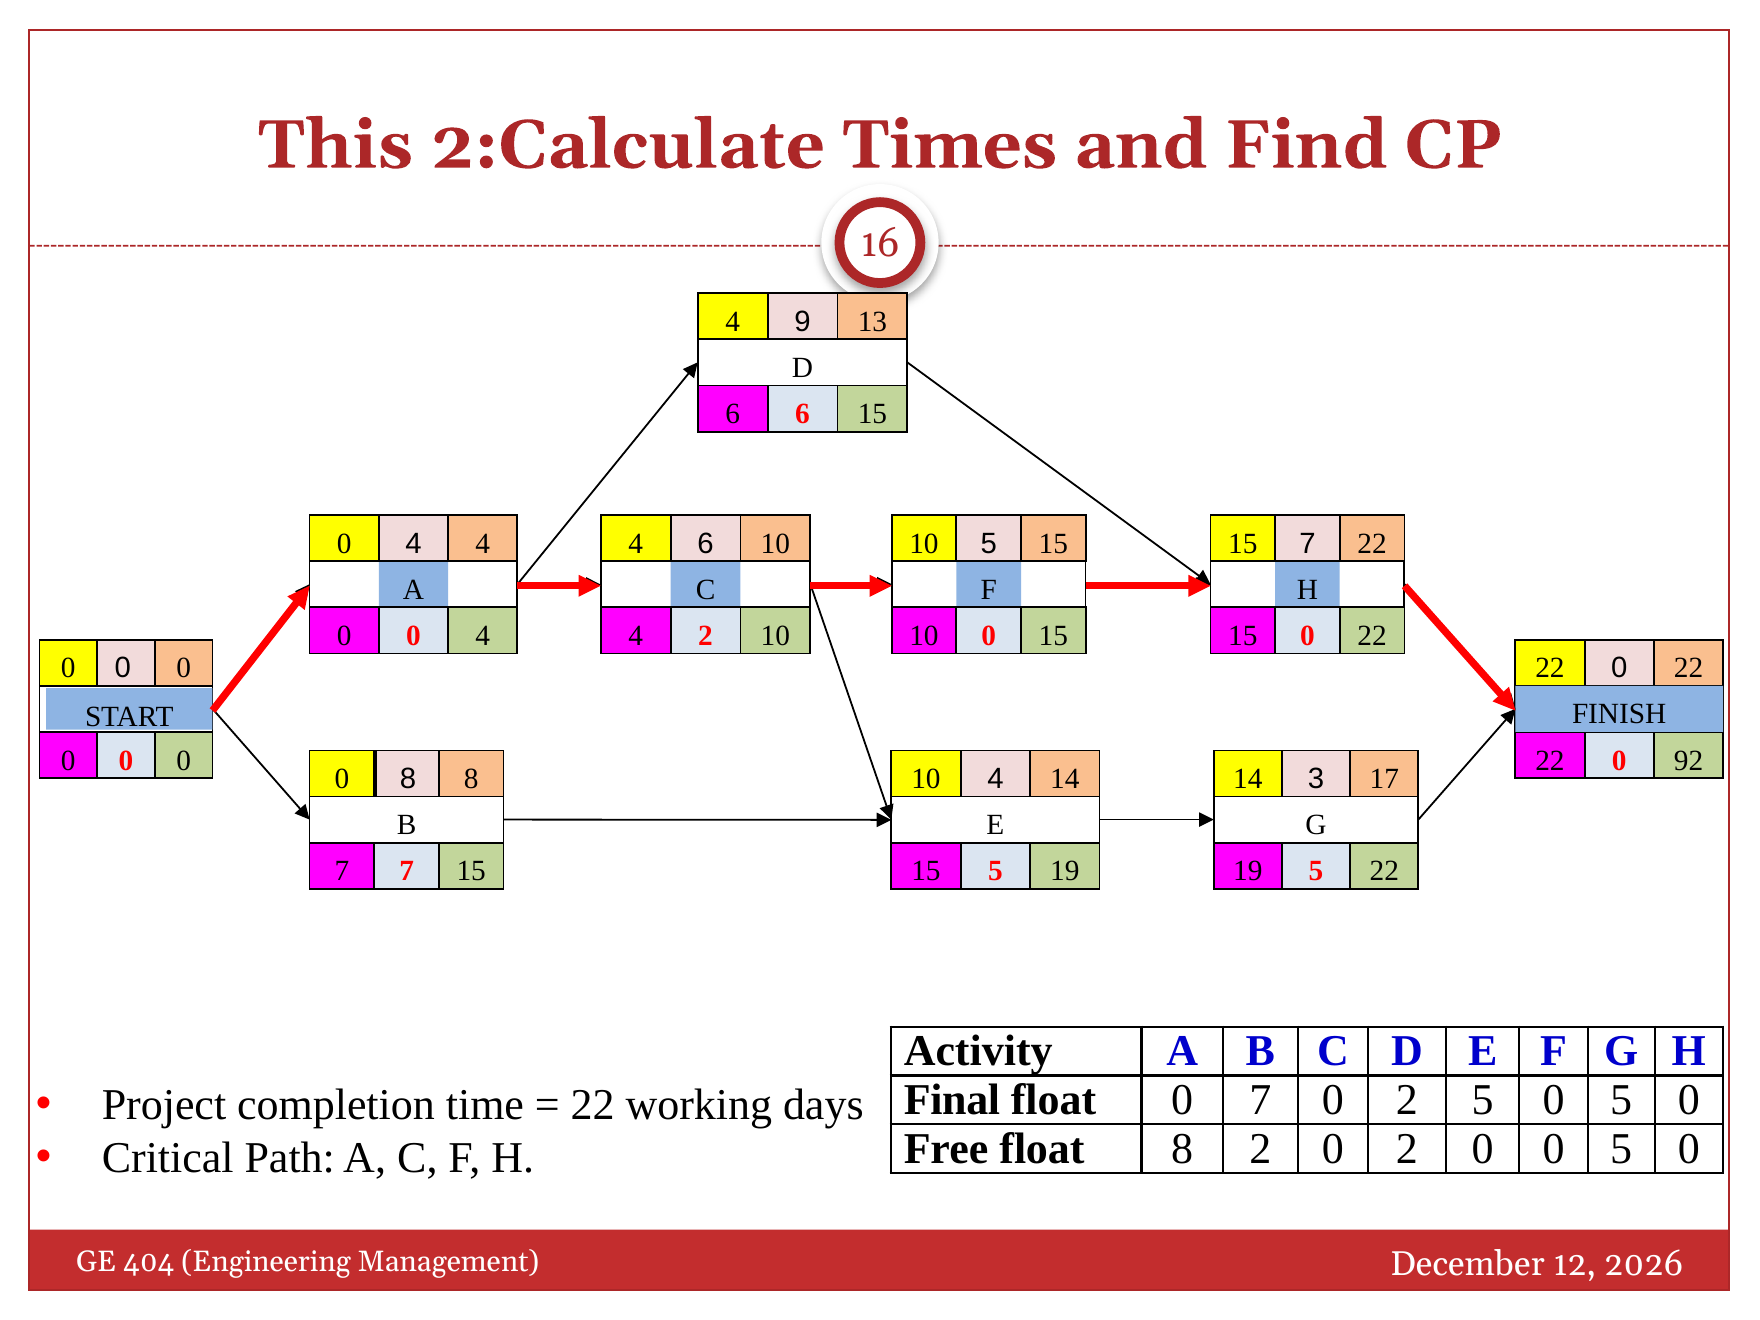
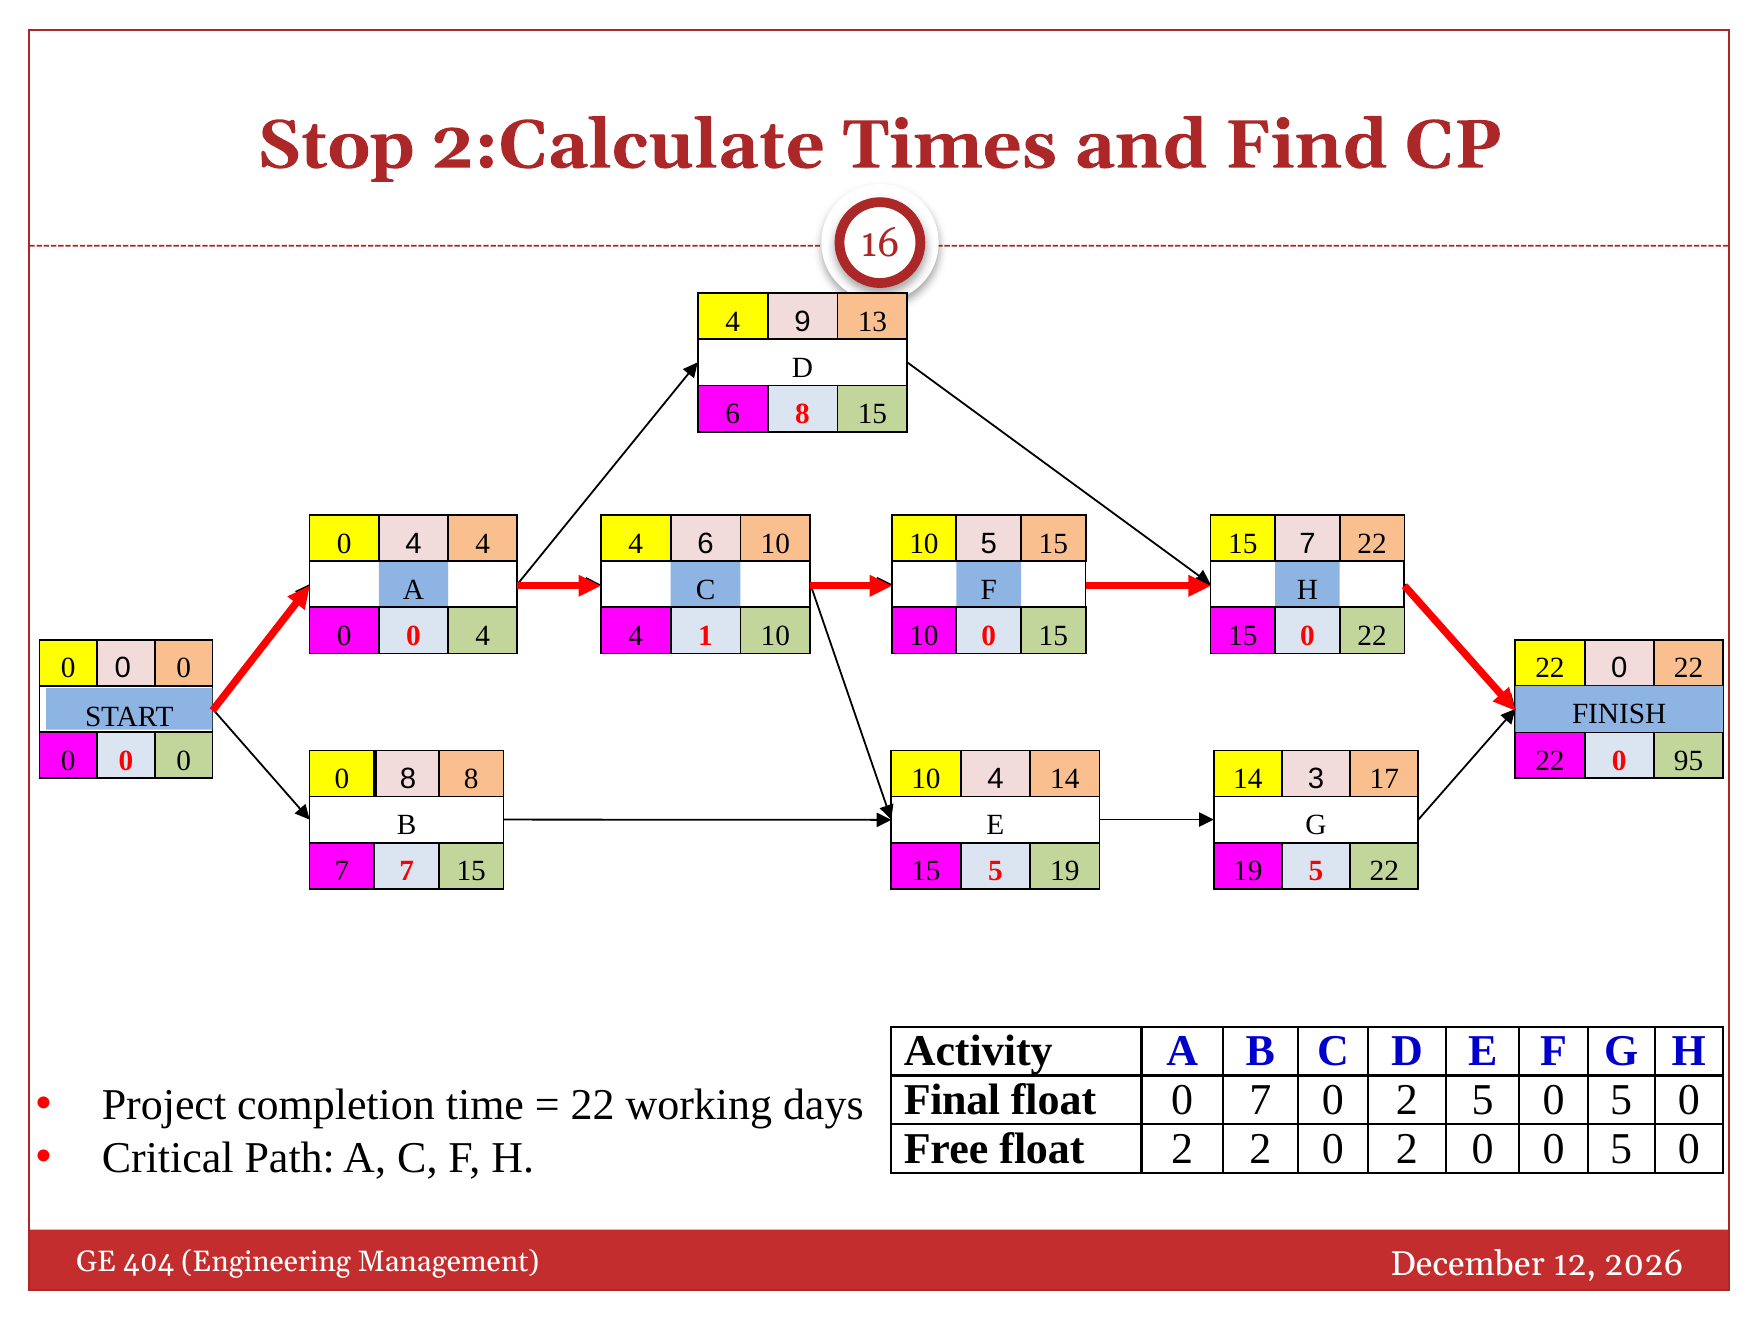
This: This -> Stop (336, 145)
6 6: 6 -> 8 (803, 414)
4 2: 2 -> 1 (706, 636)
92: 92 -> 95 (1689, 761)
float 8: 8 -> 2 (1182, 1149)
